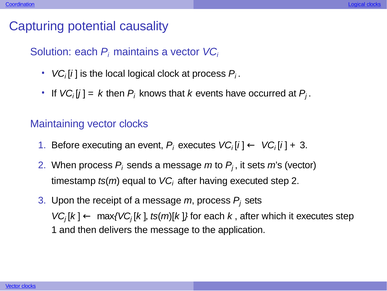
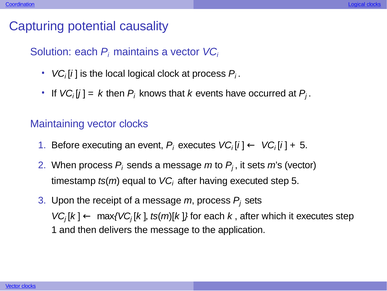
3: 3 -> 5 (304, 145)
step 2: 2 -> 5 (295, 181)
